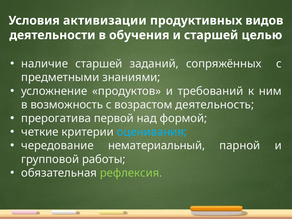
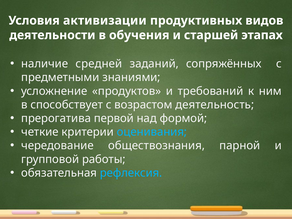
целью: целью -> этапах (262, 35)
наличие старшей: старшей -> средней (99, 64)
возможность: возможность -> способствует (67, 105)
нематериальный: нематериальный -> обществознания (156, 146)
рефлексия colour: light green -> light blue (131, 173)
